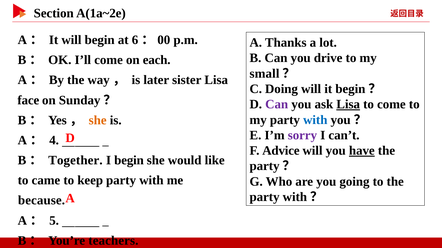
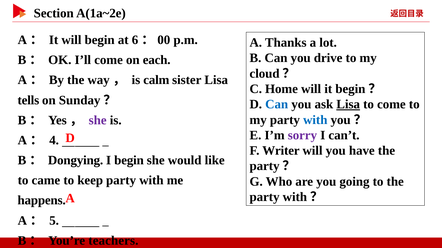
small: small -> cloud (265, 74)
later: later -> calm (156, 80)
Doing: Doing -> Home (281, 89)
face: face -> tells (28, 100)
Can colour: purple -> blue (277, 105)
she colour: orange -> purple (98, 120)
Advice: Advice -> Writer (281, 151)
have underline: present -> none (362, 151)
Together: Together -> Dongying (76, 161)
because: because -> happens (42, 201)
